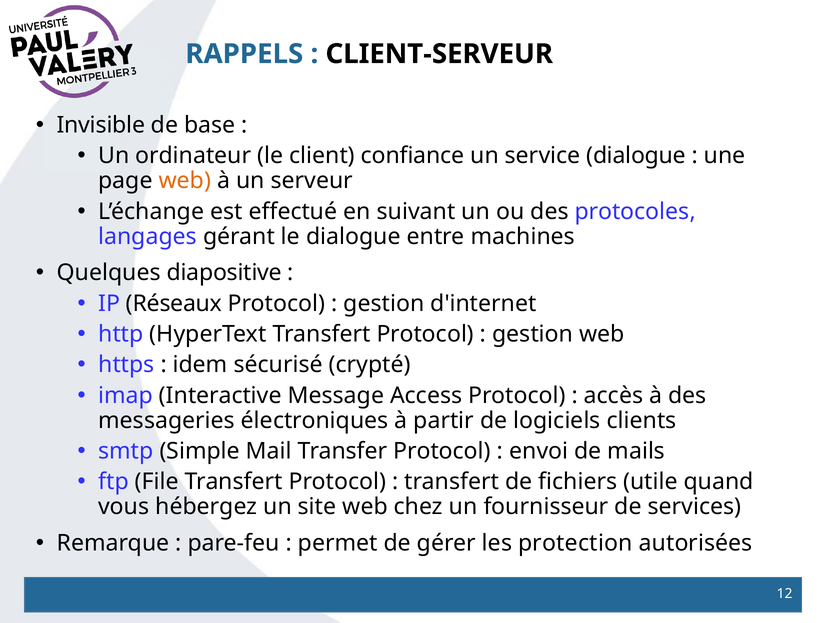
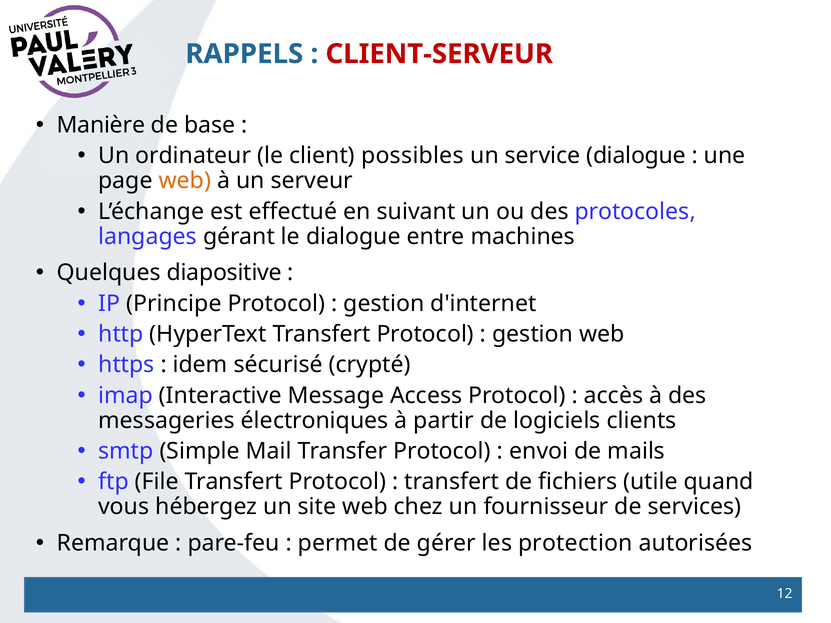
CLIENT-SERVEUR colour: black -> red (439, 54)
Invisible: Invisible -> Manière (101, 125)
confiance: confiance -> possibles (412, 156)
Réseaux: Réseaux -> Principe (174, 304)
